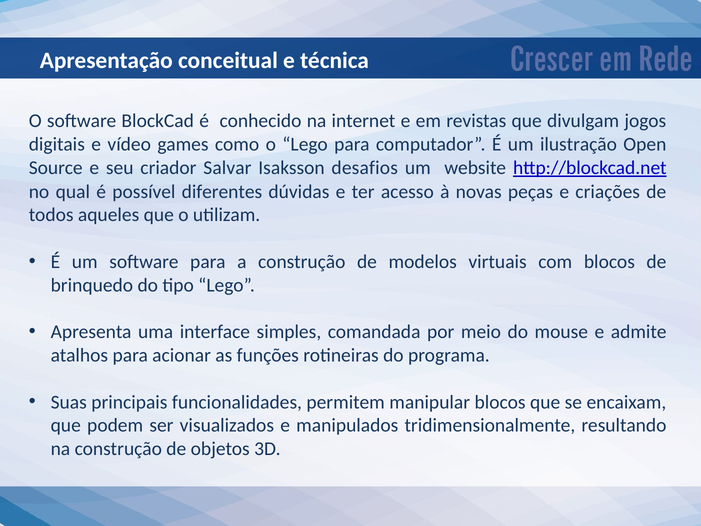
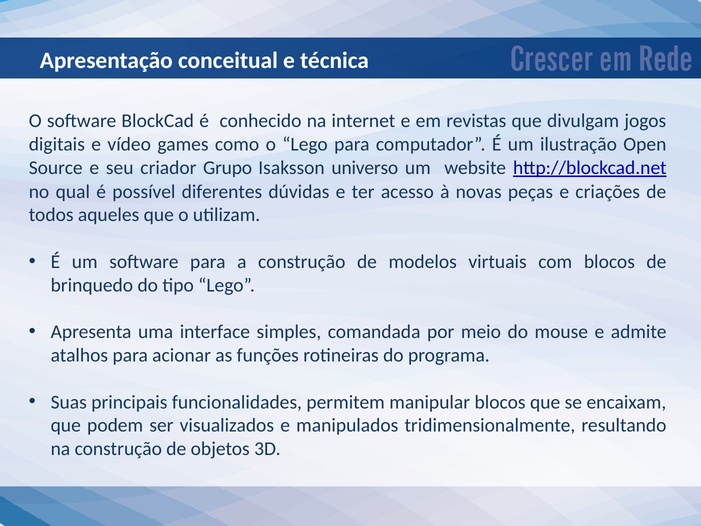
Salvar: Salvar -> Grupo (228, 168)
desafios: desafios -> universo (365, 168)
